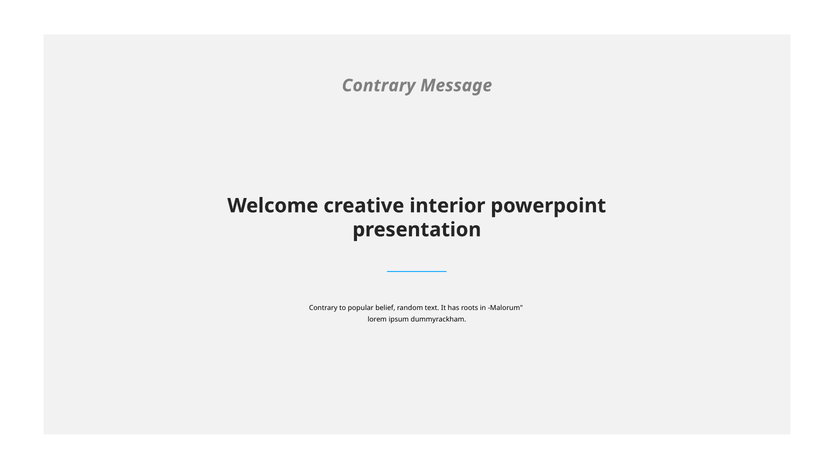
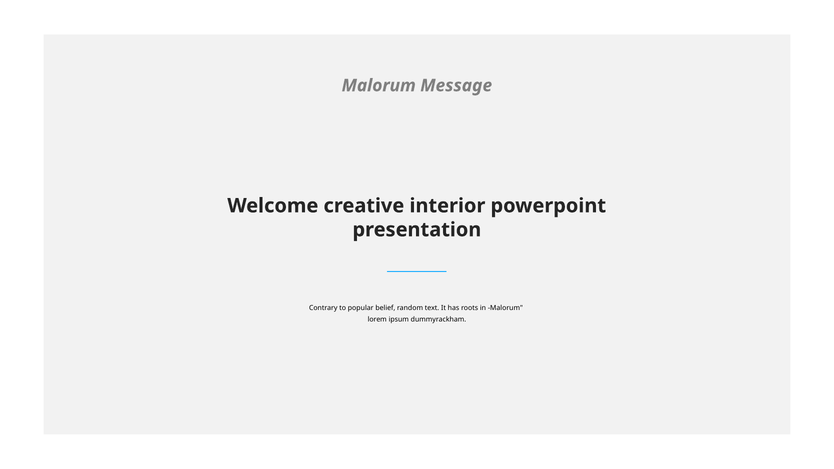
Contrary: Contrary -> Malorum (379, 86)
